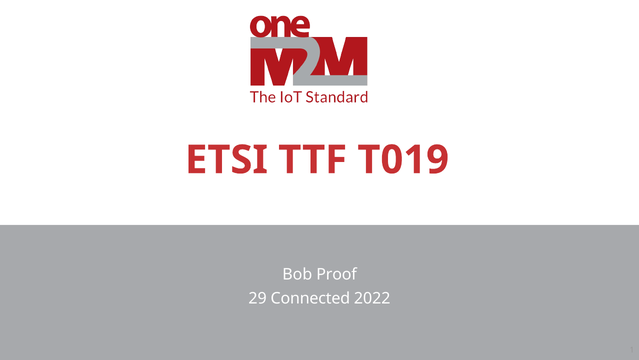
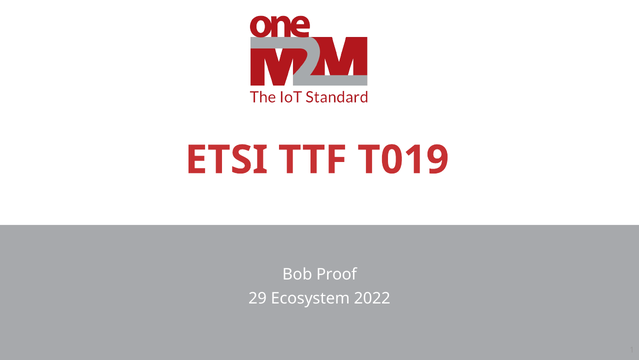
Connected: Connected -> Ecosystem (310, 298)
